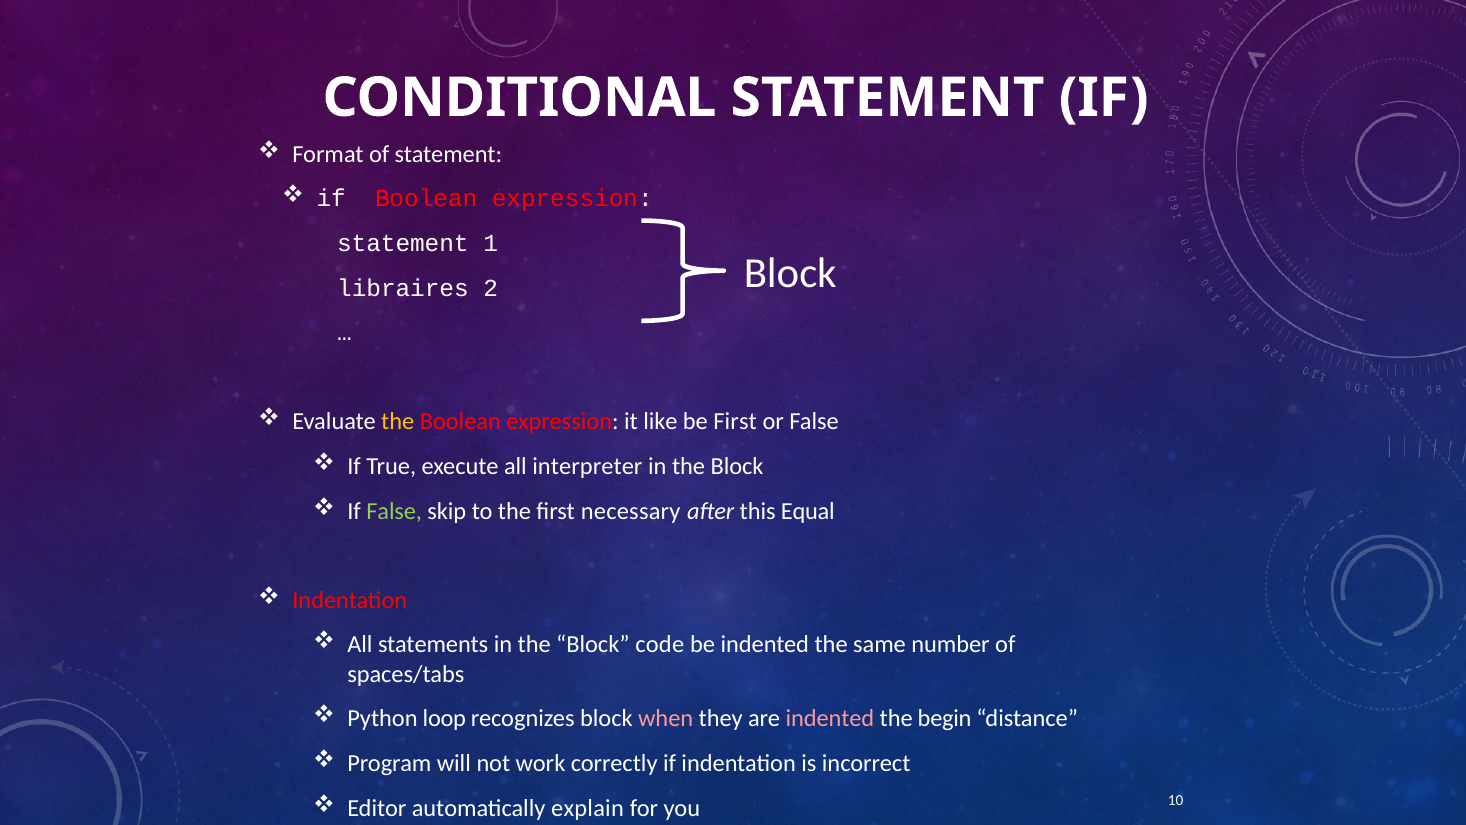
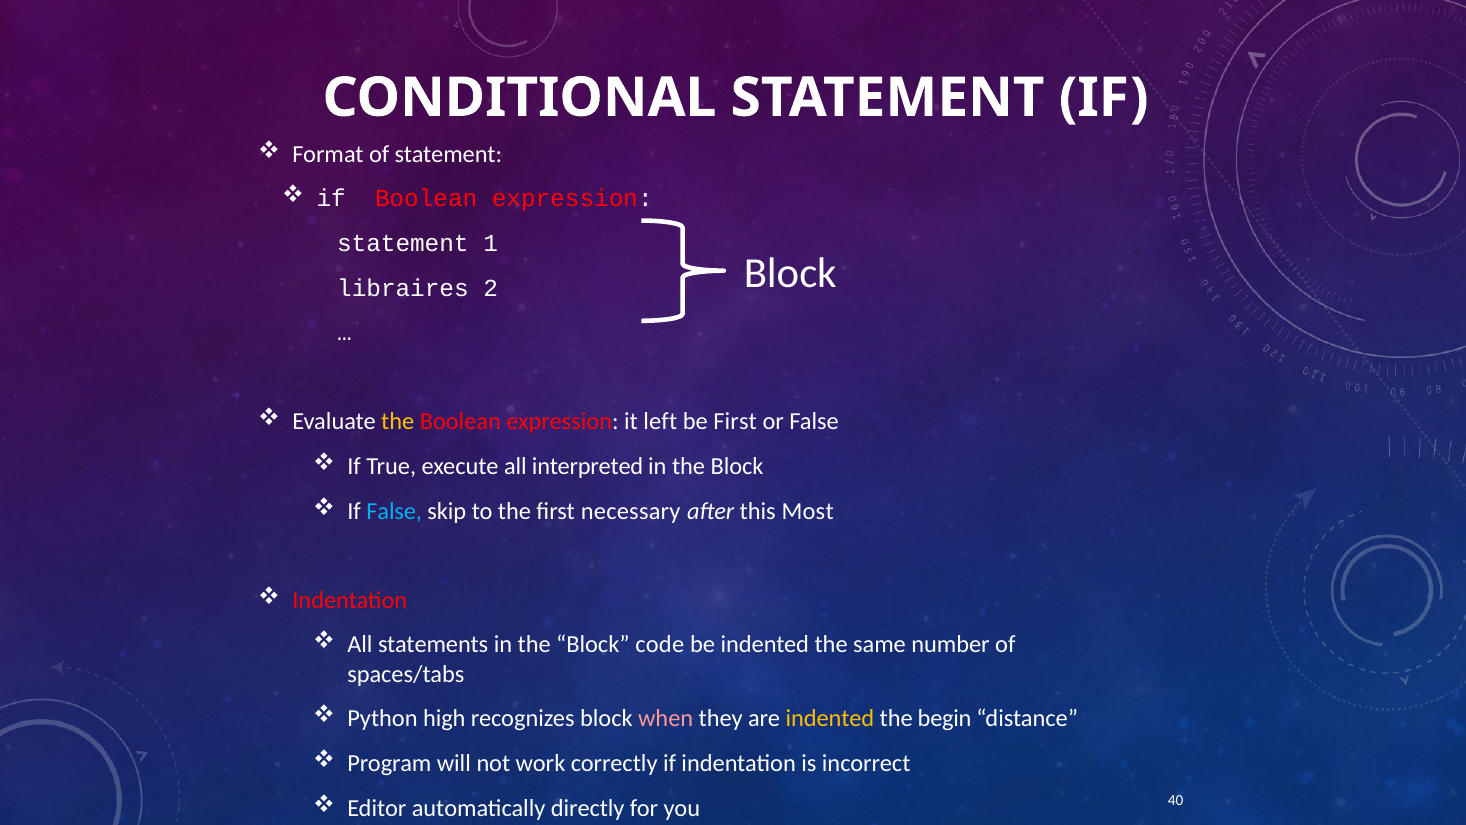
like: like -> left (660, 422)
interpreter: interpreter -> interpreted (588, 466)
False colour: light green -> light blue (394, 511)
Equal: Equal -> Most (808, 511)
loop: loop -> high (444, 719)
indented colour: pink -> yellow (830, 719)
explain: explain -> directly (588, 808)
10: 10 -> 40 (1176, 800)
